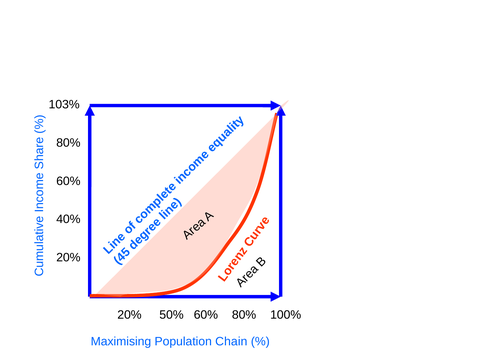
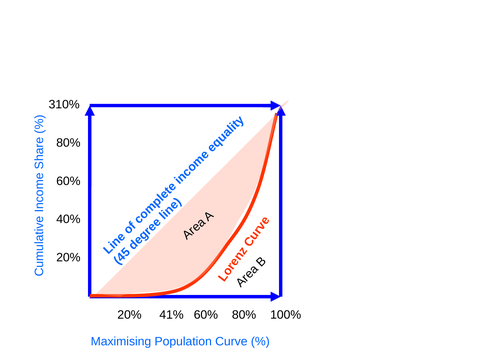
103%: 103% -> 310% (64, 105)
50%: 50% -> 41% (172, 315)
Chain: Chain -> Curve (231, 341)
